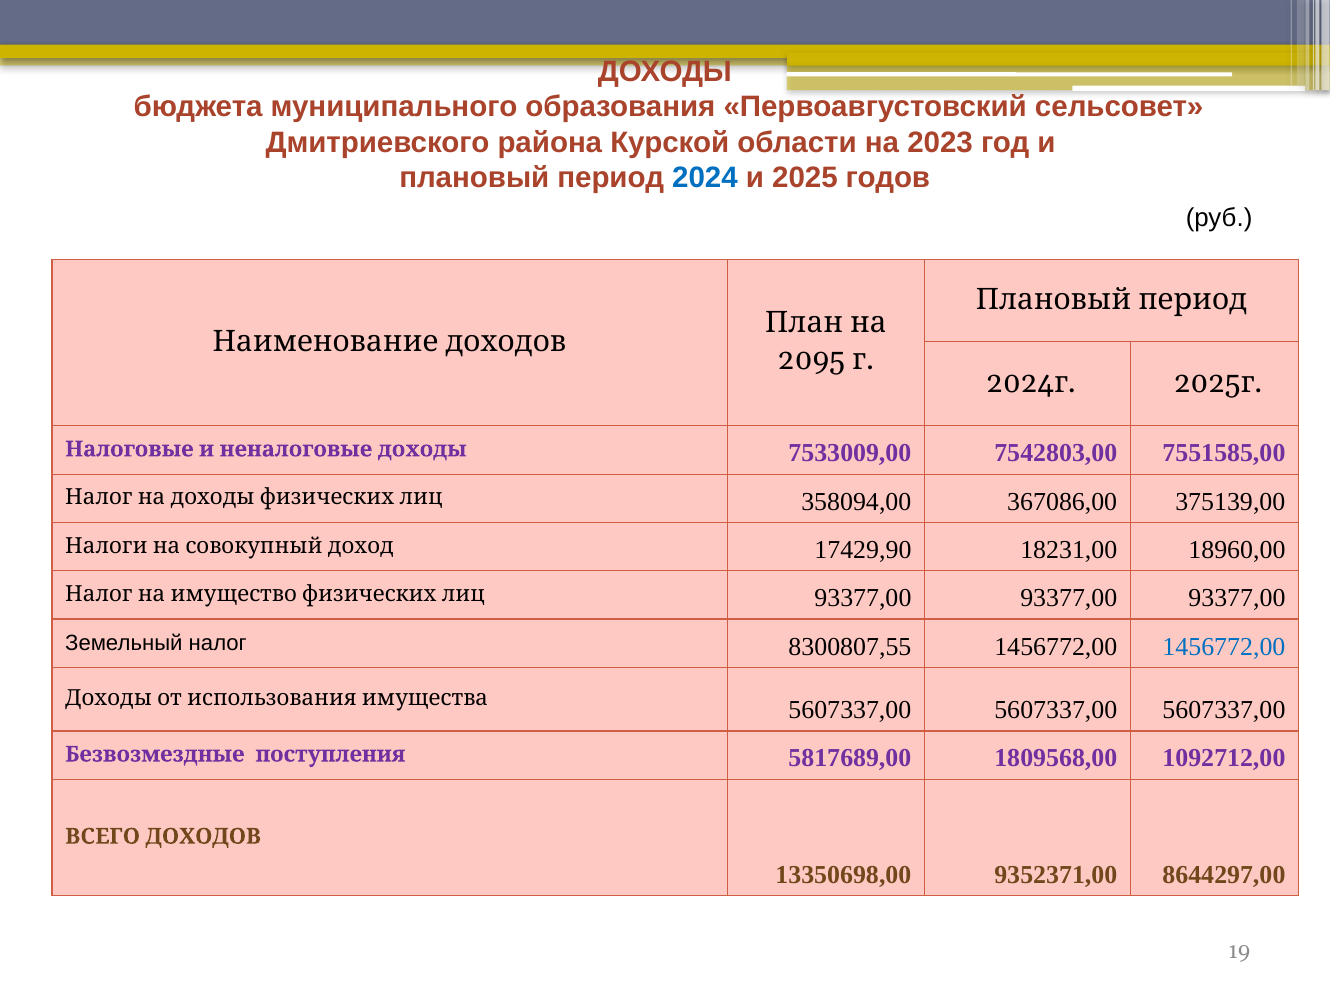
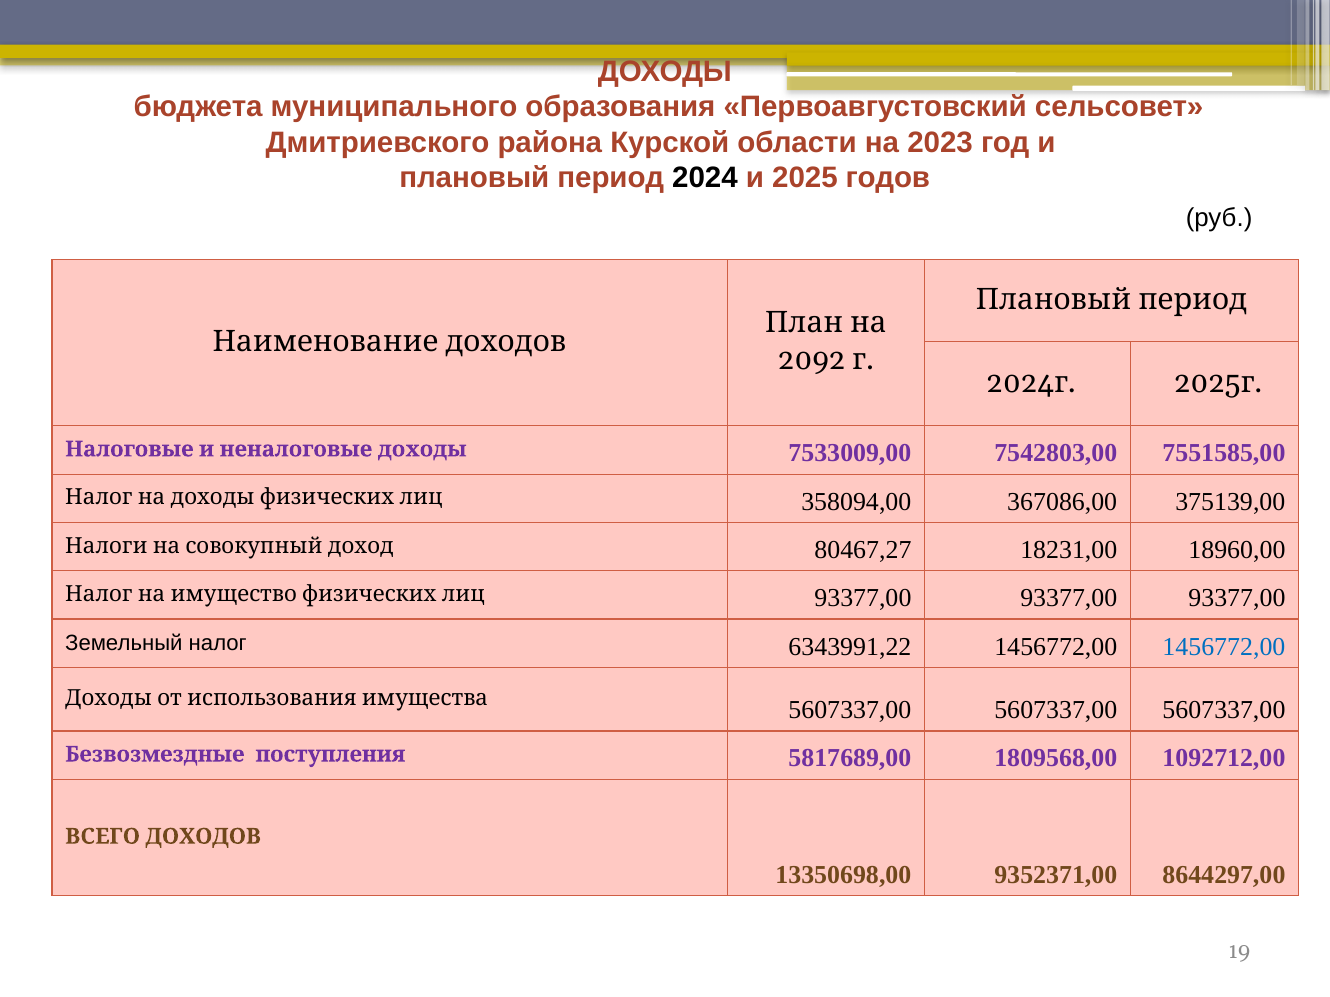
2024 colour: blue -> black (705, 178)
2095: 2095 -> 2092 (812, 360)
17429,90: 17429,90 -> 80467,27 (863, 550)
8300807,55: 8300807,55 -> 6343991,22 (850, 647)
